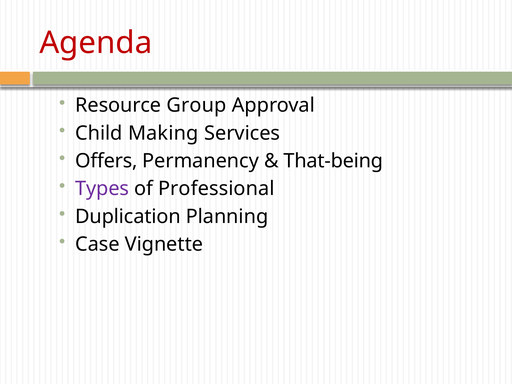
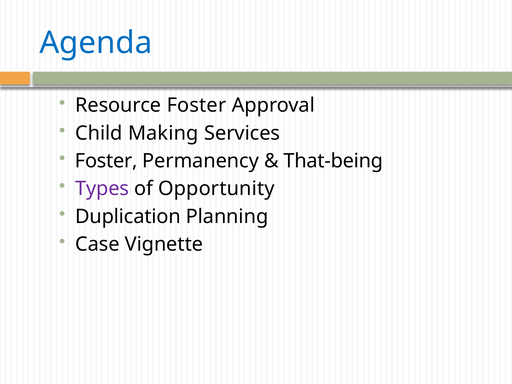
Agenda colour: red -> blue (96, 43)
Resource Group: Group -> Foster (196, 105)
Offers: Offers -> Foster (106, 161)
Professional: Professional -> Opportunity (216, 189)
